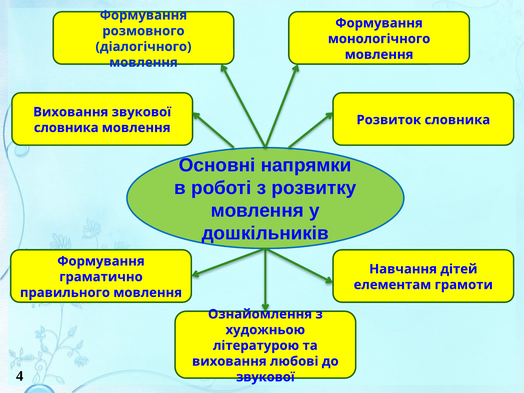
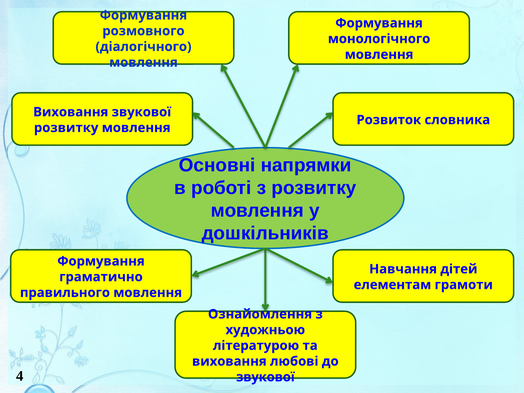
словника: словника -> розвитку (66, 128)
